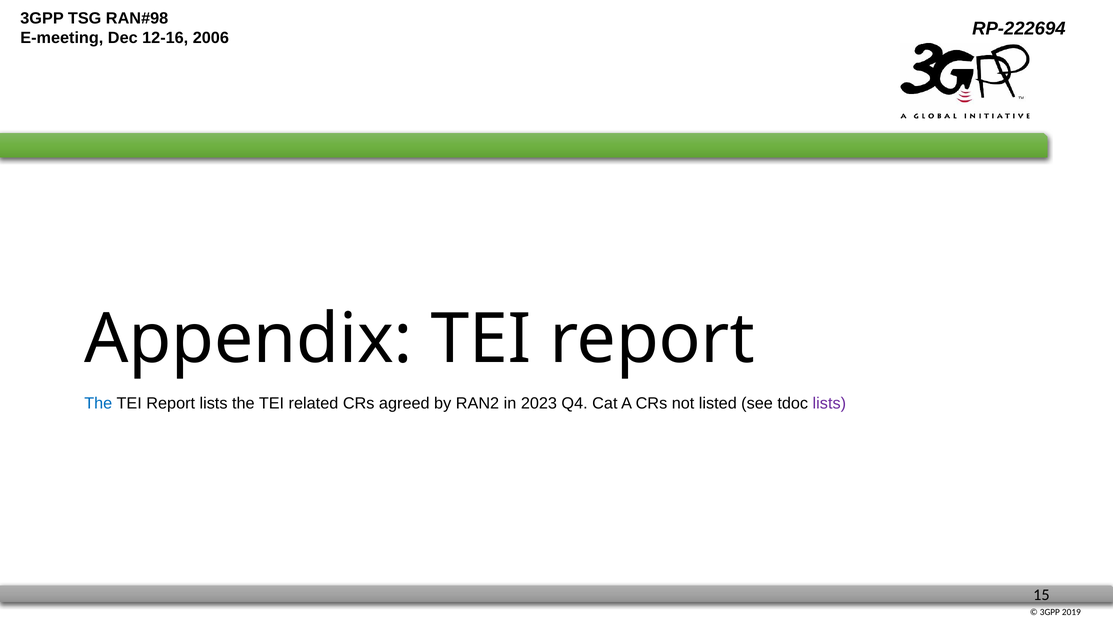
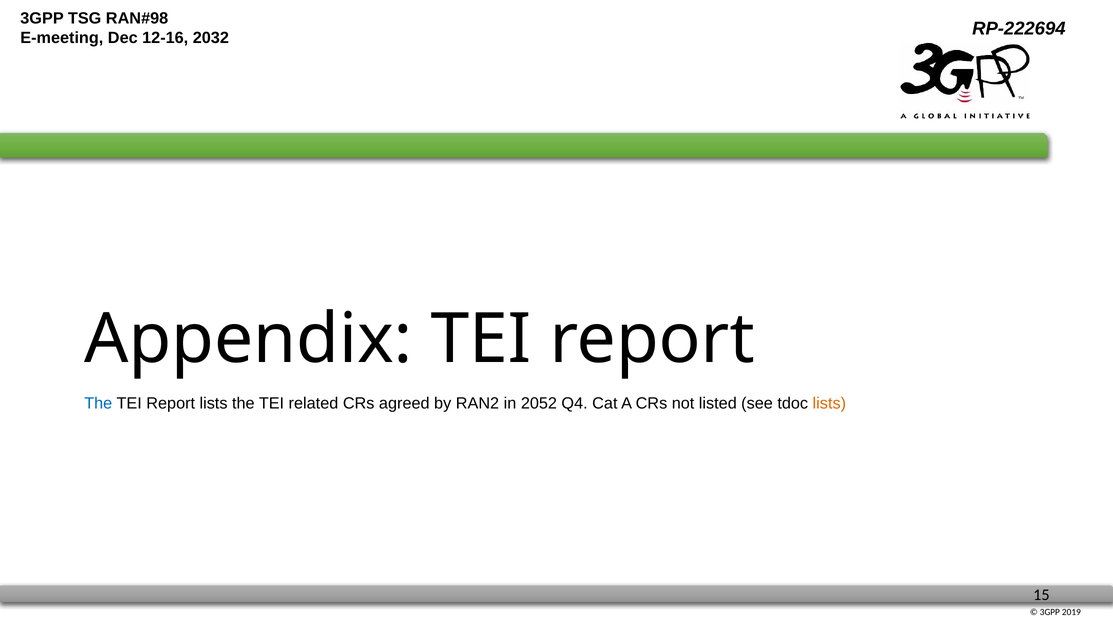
2006: 2006 -> 2032 (211, 38)
2023: 2023 -> 2052 (539, 403)
lists colour: purple -> orange (829, 403)
